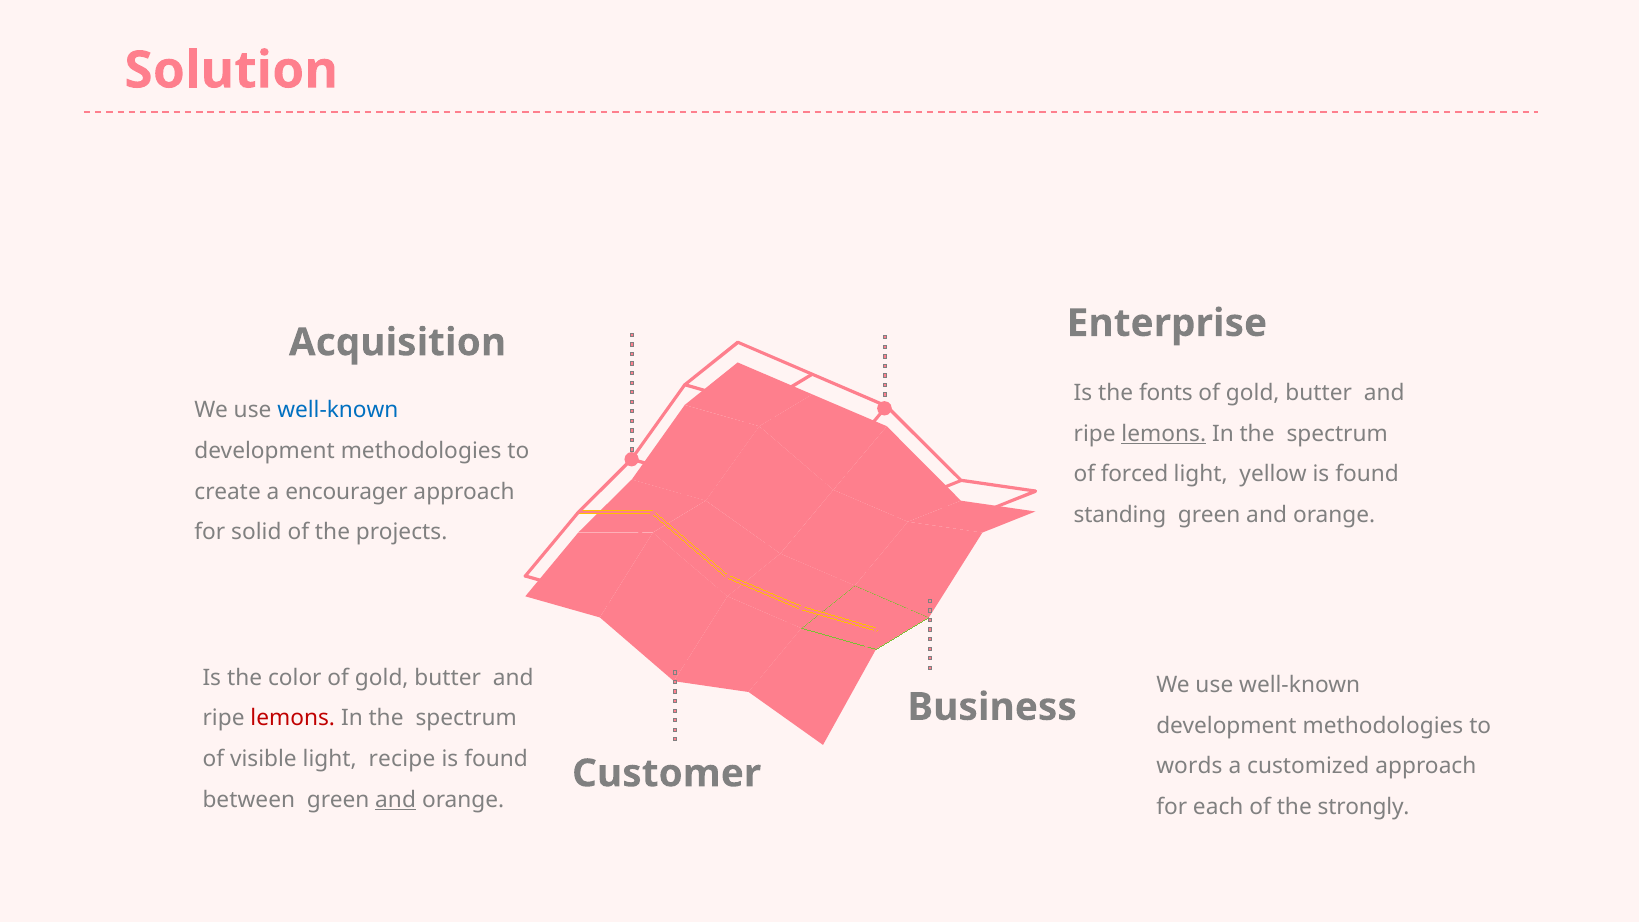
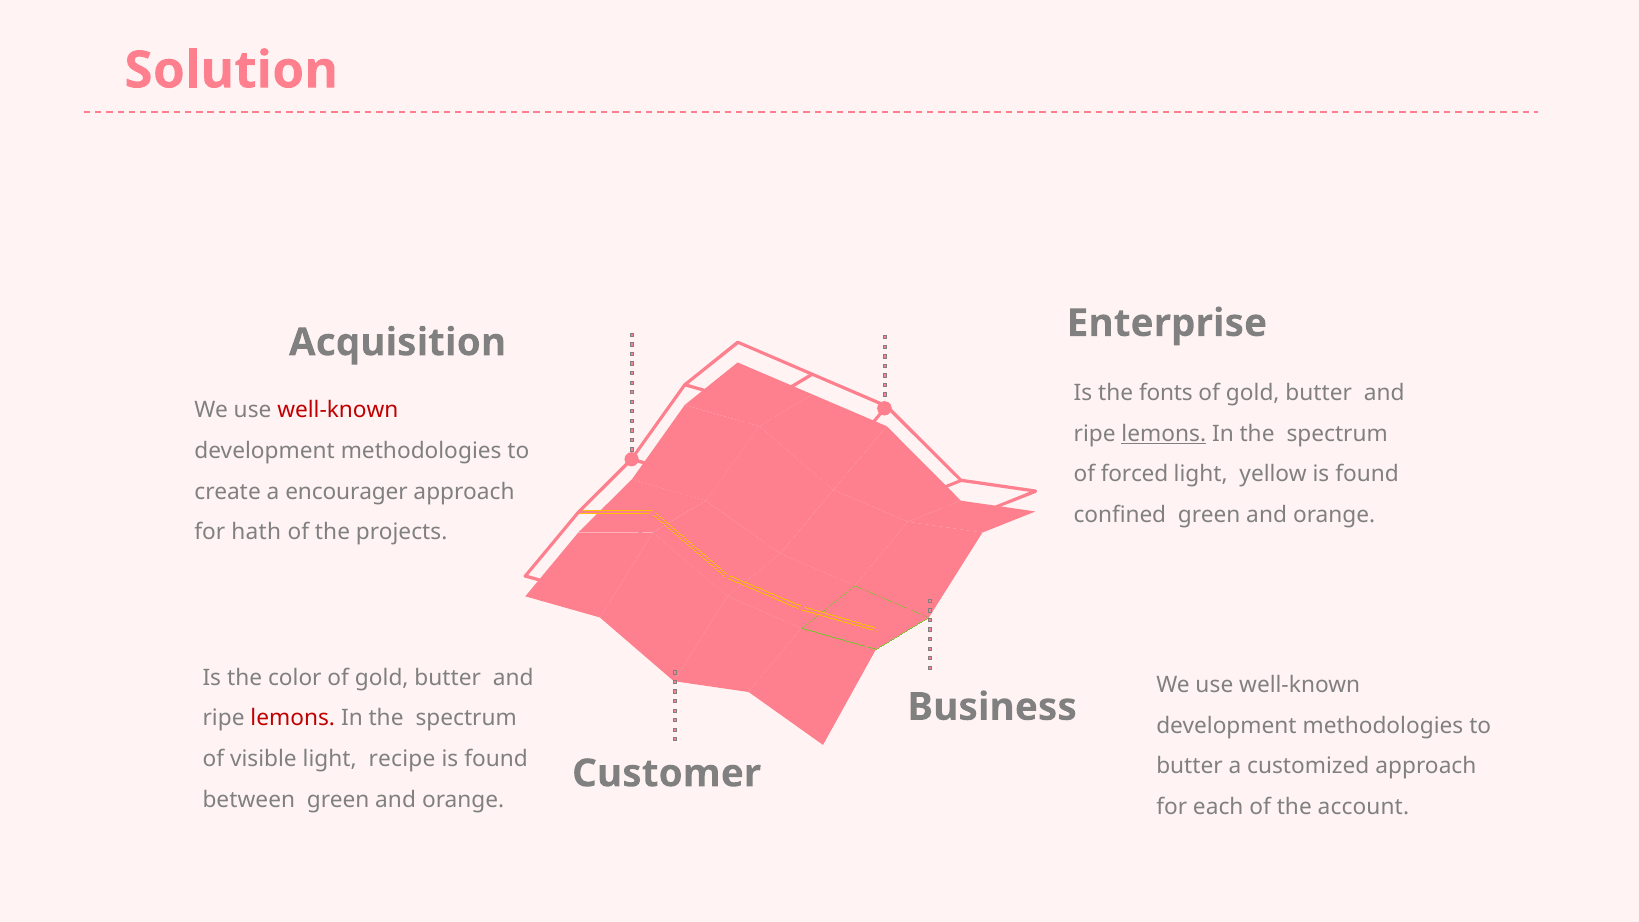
well-known colour: blue -> red (338, 410)
standing: standing -> confined (1120, 515)
solid: solid -> hath (256, 532)
words: words -> butter (1189, 766)
and underline: present -> none (396, 800)
strongly: strongly -> account (1363, 807)
